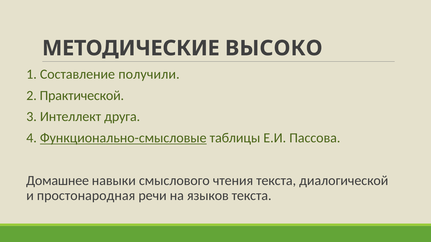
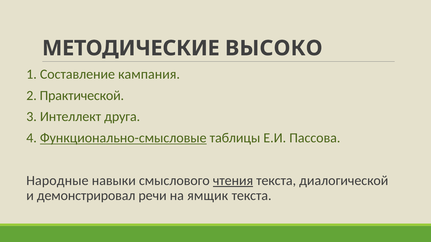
получили: получили -> кампания (149, 74)
Домашнее: Домашнее -> Народные (57, 181)
чтения underline: none -> present (233, 181)
простонародная: простонародная -> демонстрировал (86, 196)
языков: языков -> ямщик (208, 196)
